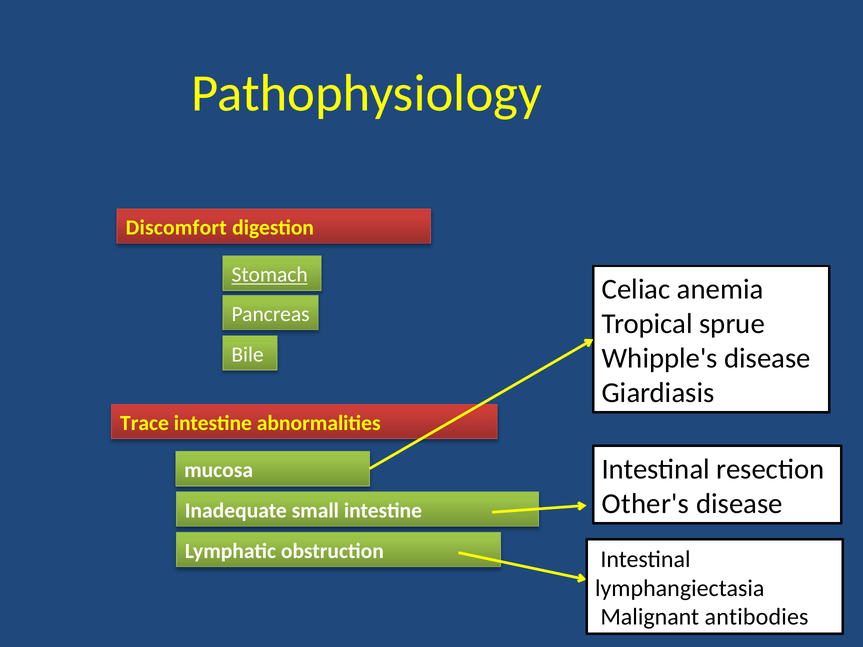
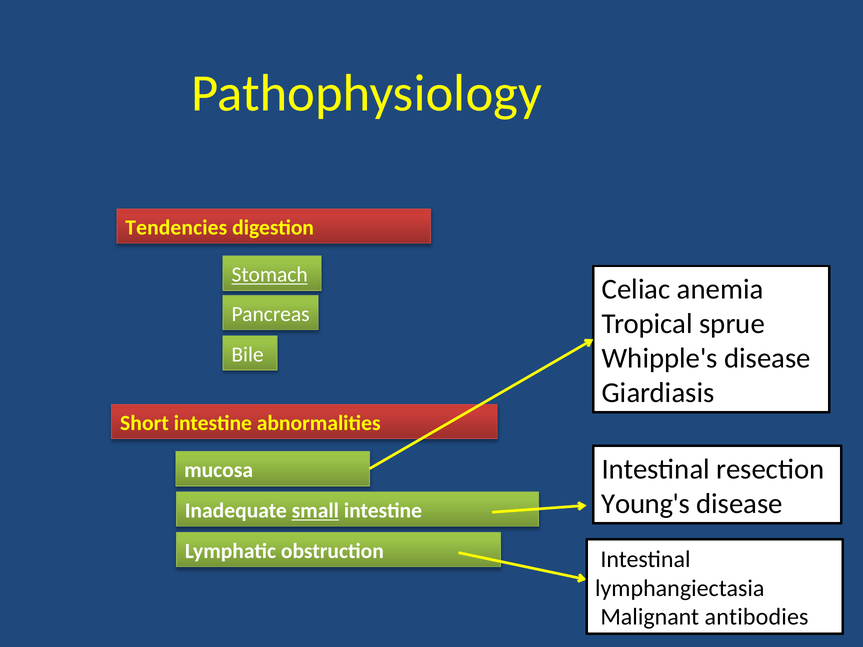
Discomfort: Discomfort -> Tendencies (176, 228)
Trace: Trace -> Short (144, 423)
Other's: Other's -> Young's (646, 504)
small underline: none -> present (315, 511)
